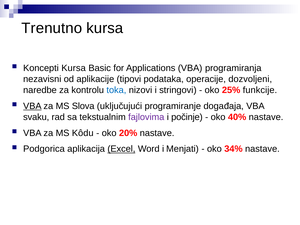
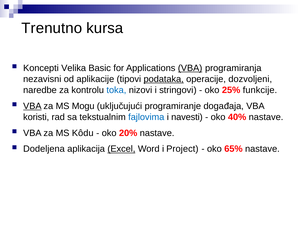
Koncepti Kursa: Kursa -> Velika (74, 68)
VBA underline: none -> present (190, 68)
podataka underline: none -> present (164, 79)
Slova: Slova -> Mogu (83, 106)
svaku: svaku -> koristi (36, 117)
fajlovima colour: purple -> blue (146, 117)
počinje: počinje -> navesti (187, 117)
Podgorica: Podgorica -> Dodeljena (44, 149)
Menjati: Menjati -> Project (182, 149)
34%: 34% -> 65% (233, 149)
